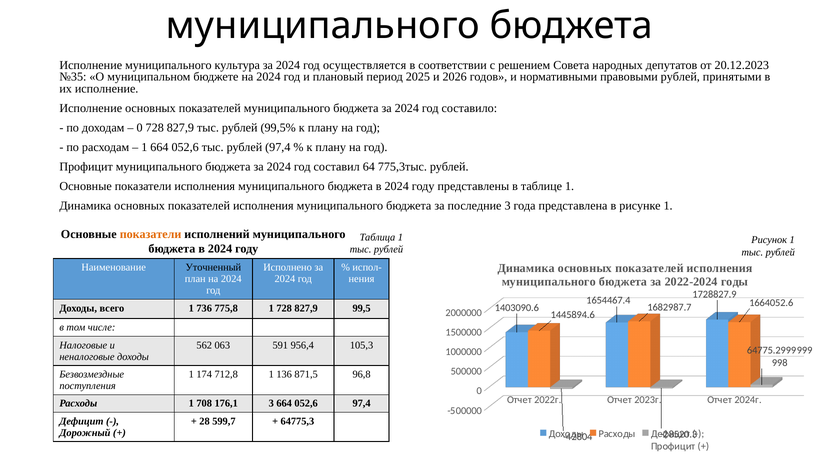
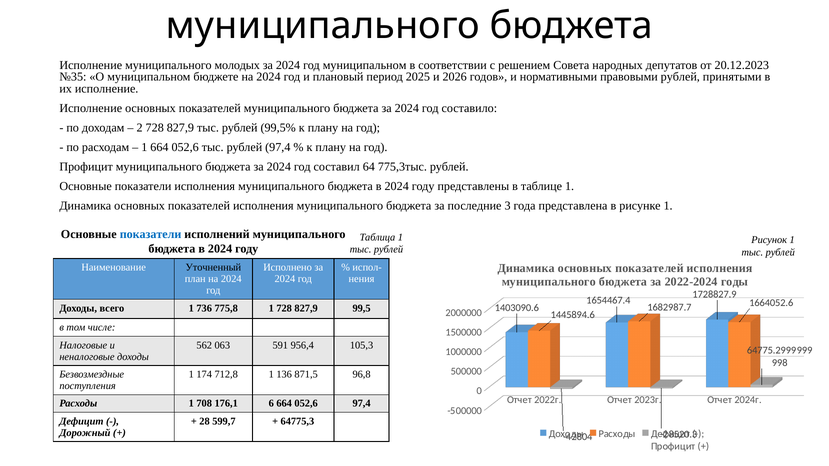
культура: культура -> молодых (237, 65)
год осуществляется: осуществляется -> муниципальном (365, 65)
0: 0 -> 2 (140, 128)
показатели colour: orange -> blue (151, 234)
176,1 3: 3 -> 6 (271, 404)
